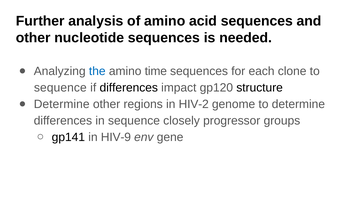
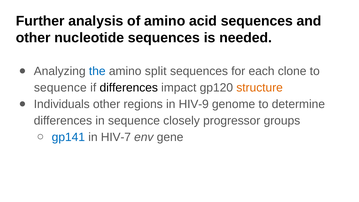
time: time -> split (156, 71)
structure colour: black -> orange (260, 88)
Determine: Determine -> Individuals (62, 104)
HIV-2: HIV-2 -> HIV-9 (194, 104)
gp141 colour: black -> blue (68, 137)
HIV-9: HIV-9 -> HIV-7 (116, 137)
